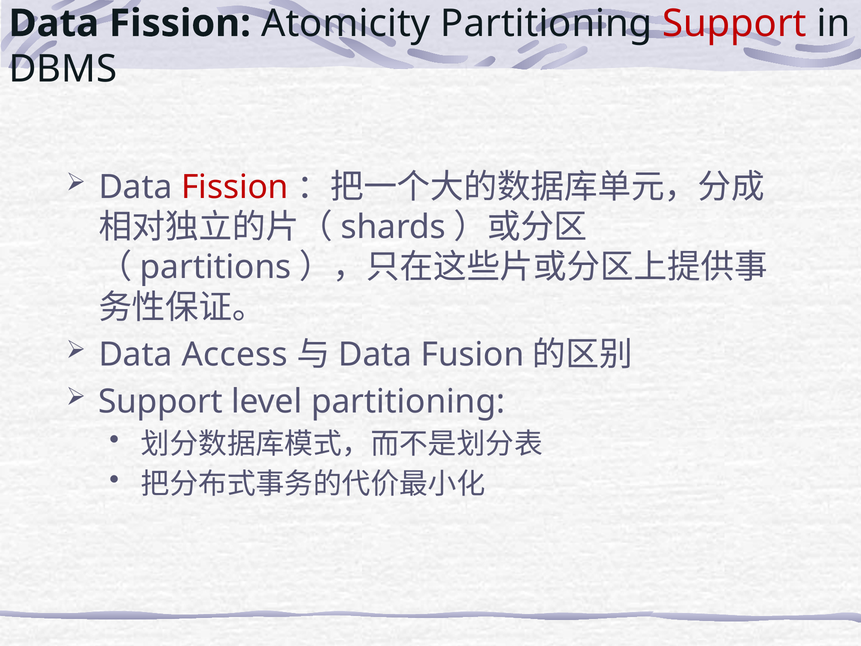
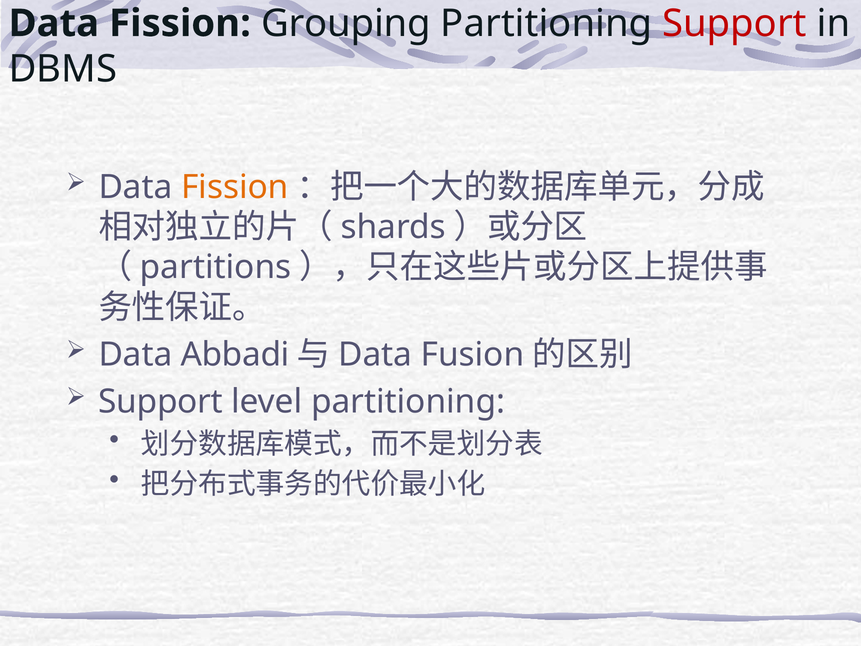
Atomicity: Atomicity -> Grouping (346, 23)
Fission colour: red -> orange (235, 187)
Access: Access -> Abbadi (235, 354)
